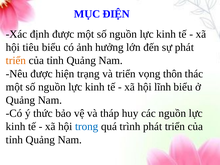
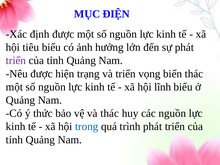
triển colour: orange -> purple (16, 61)
thôn: thôn -> biển (173, 74)
và tháp: tháp -> thác (110, 113)
